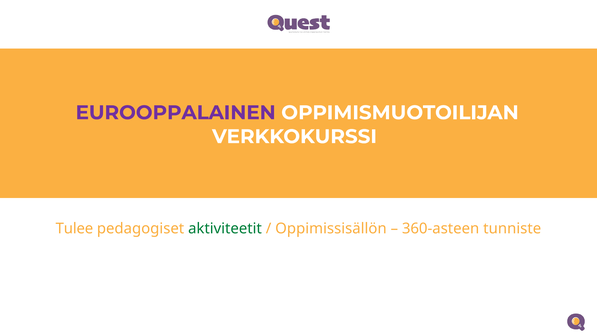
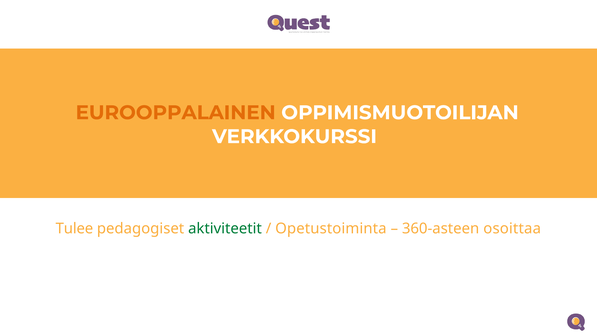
EUROOPPALAINEN colour: purple -> orange (176, 113)
Oppimissisällön: Oppimissisällön -> Opetustoiminta (331, 228)
tunniste: tunniste -> osoittaa (512, 228)
